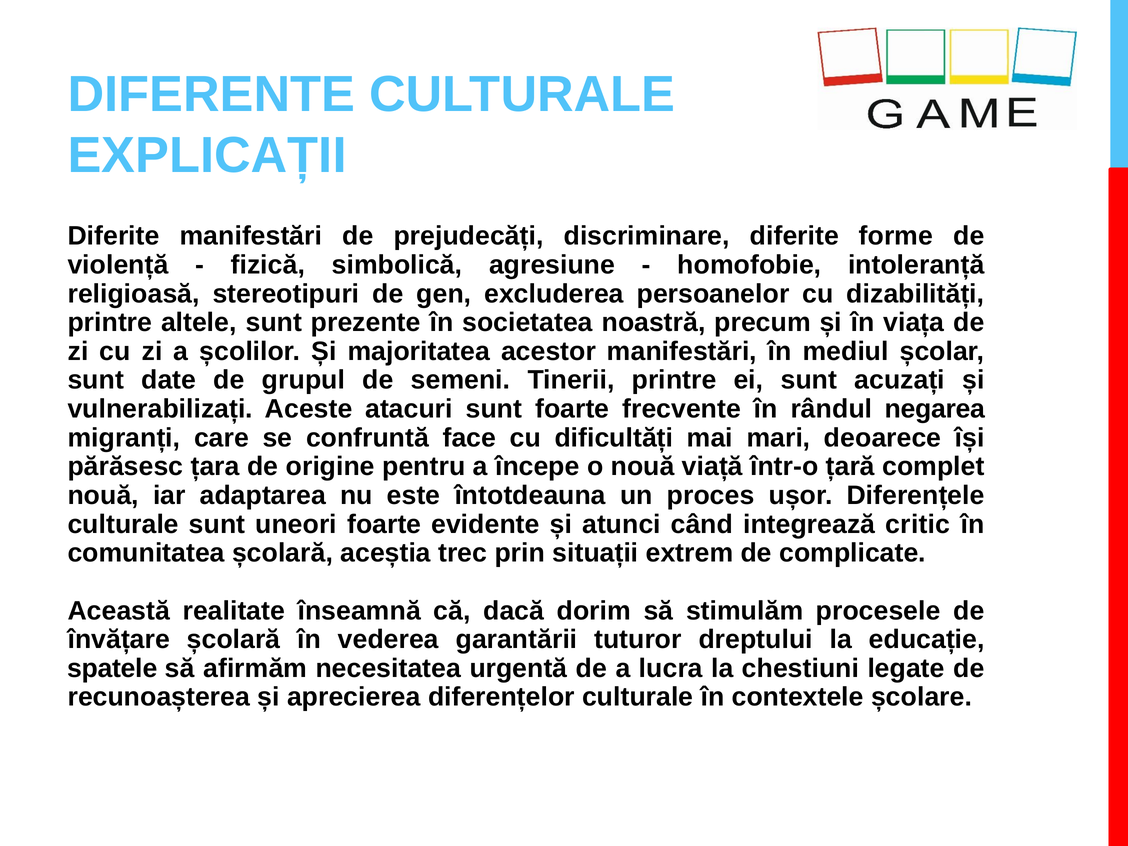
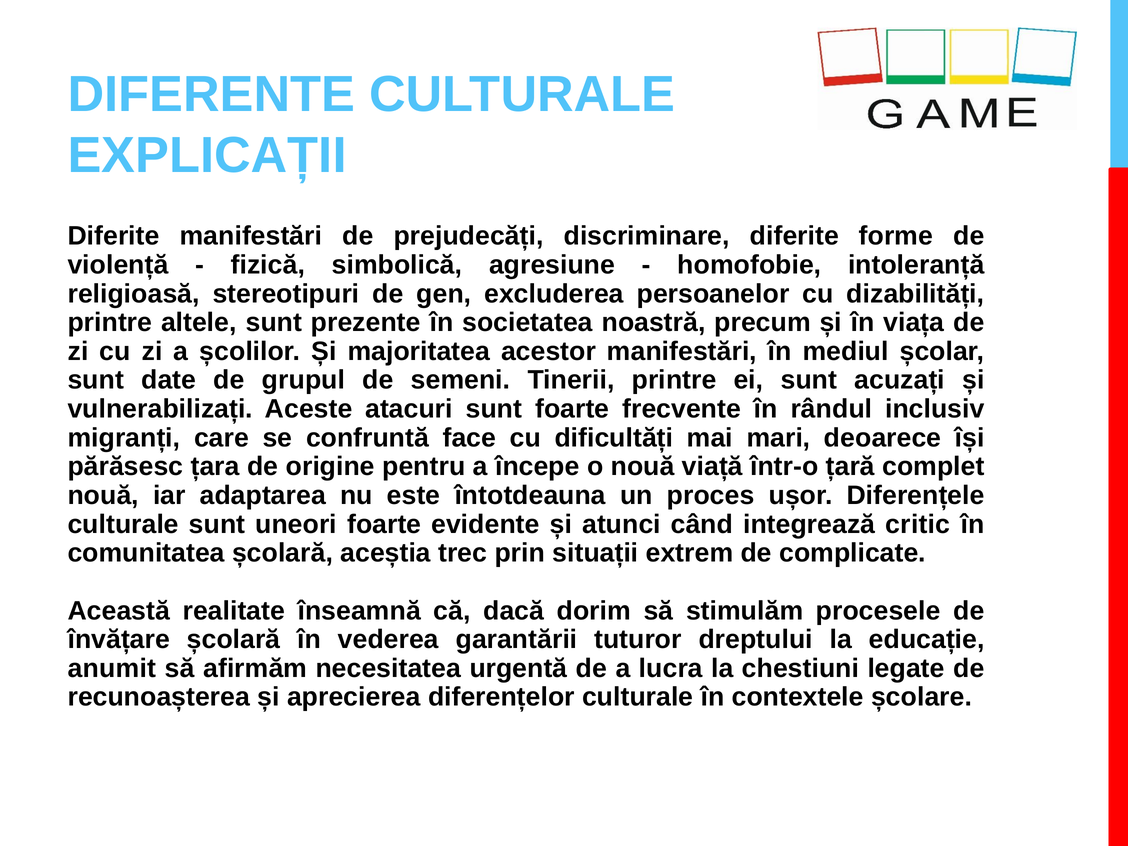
negarea: negarea -> inclusiv (935, 409)
spatele: spatele -> anumit (112, 668)
